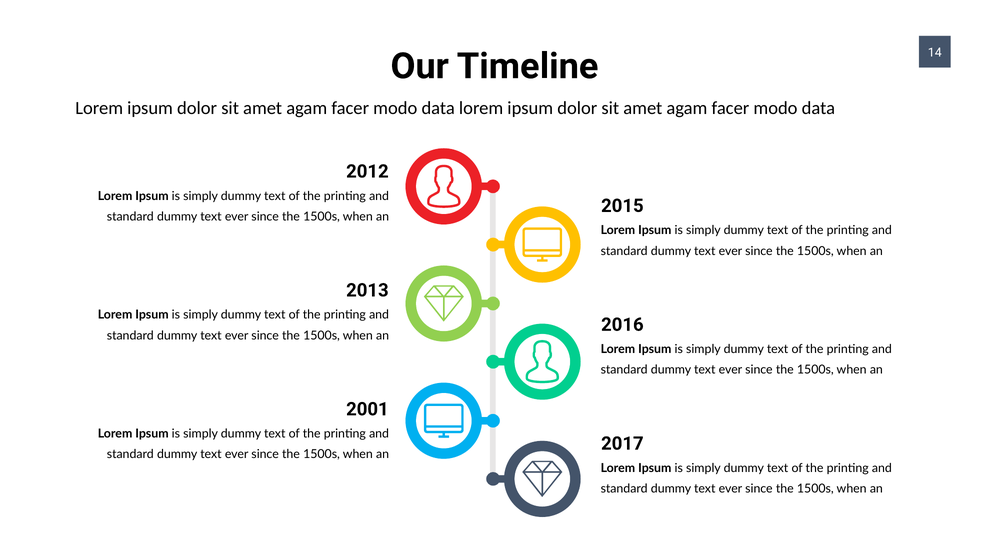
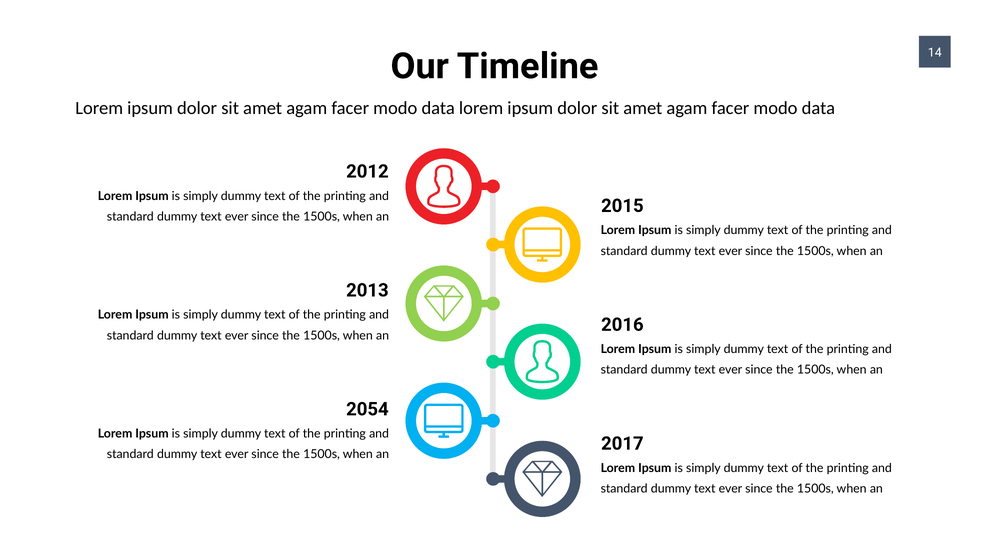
2001: 2001 -> 2054 (367, 409)
